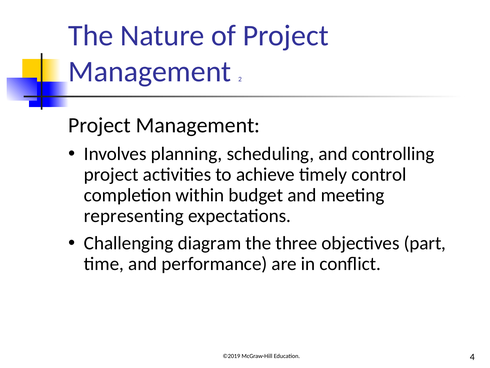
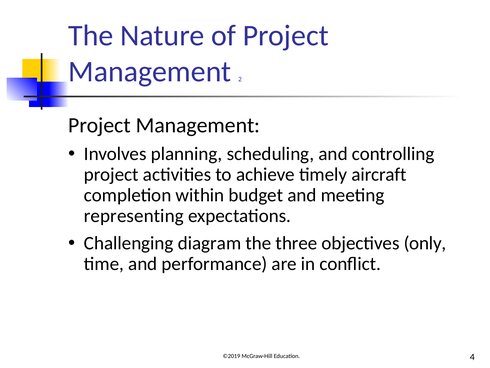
control: control -> aircraft (379, 174)
part: part -> only (425, 243)
